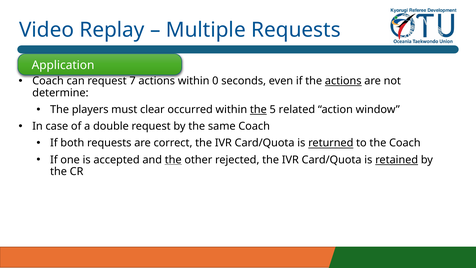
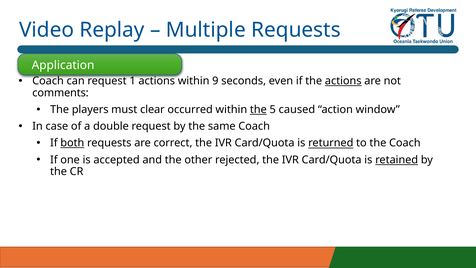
7: 7 -> 1 (133, 81)
0: 0 -> 9 (215, 81)
determine: determine -> comments (60, 93)
related: related -> caused (297, 109)
both underline: none -> present (72, 143)
the underline: present -> none (173, 160)
